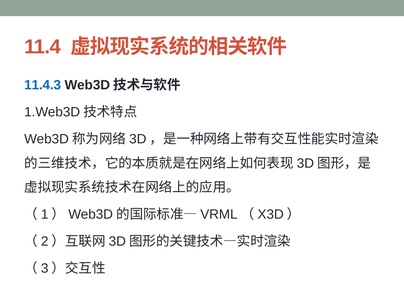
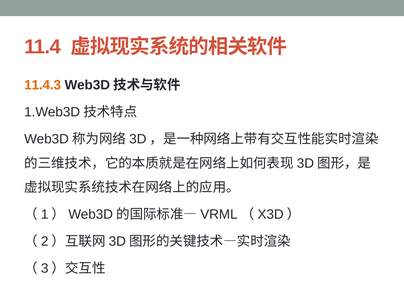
11.4.3 colour: blue -> orange (43, 85)
